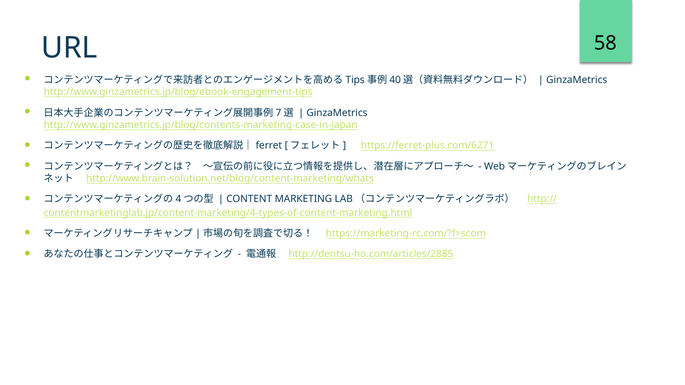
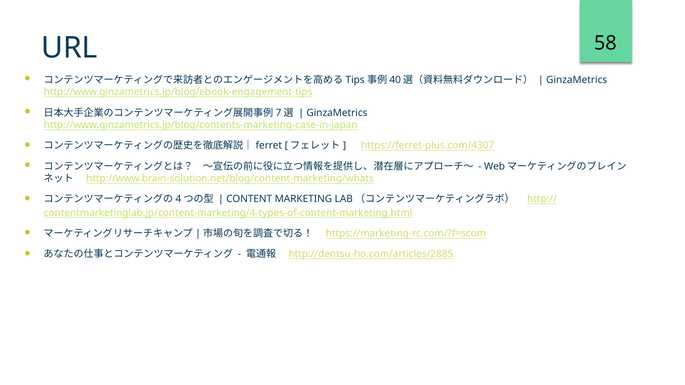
https://ferret-plus.com/6271: https://ferret-plus.com/6271 -> https://ferret-plus.com/4307 (428, 146)
